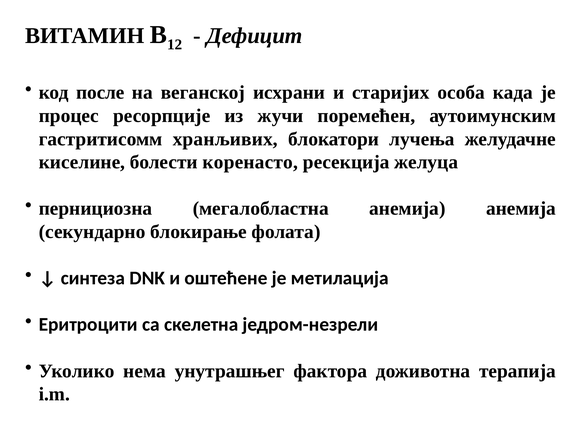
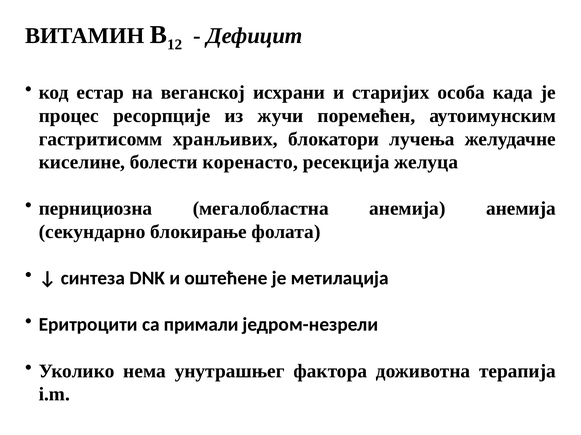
после: после -> естар (100, 93)
скелетна: скелетна -> примали (201, 325)
